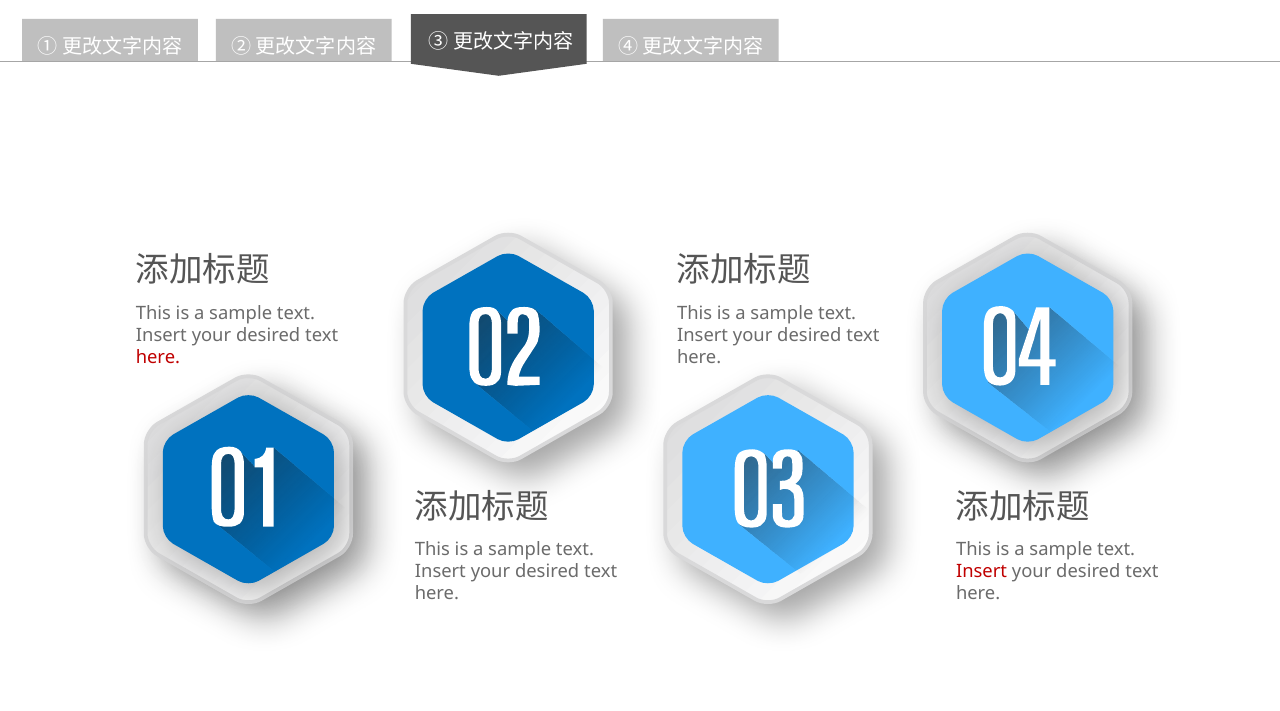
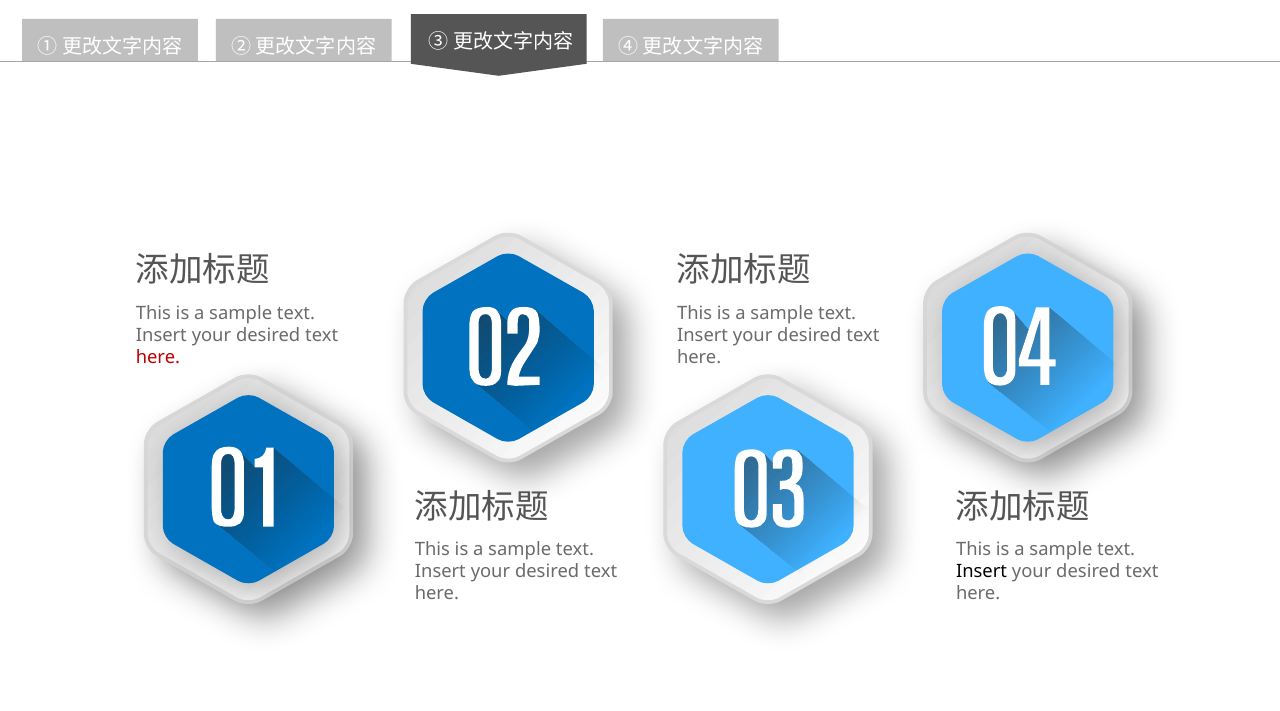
Insert colour: red -> black (982, 572)
